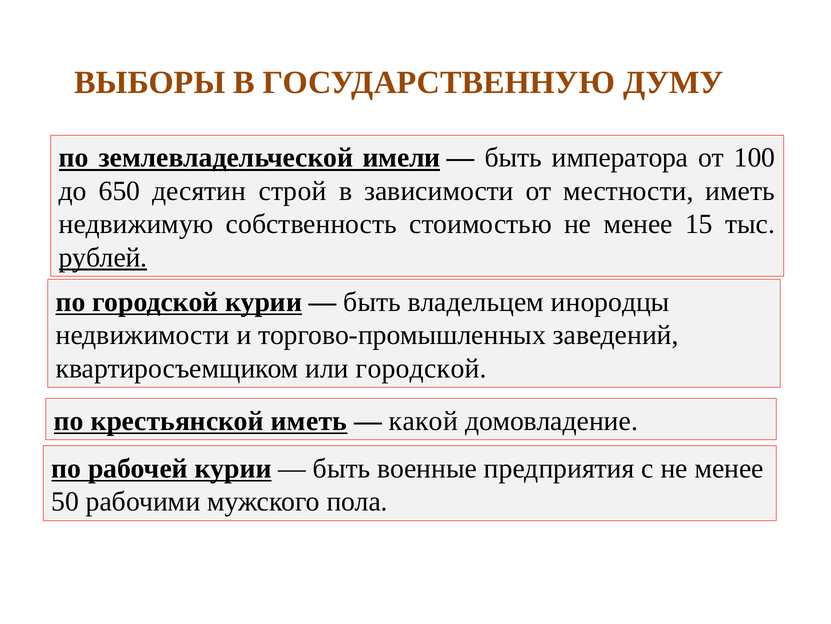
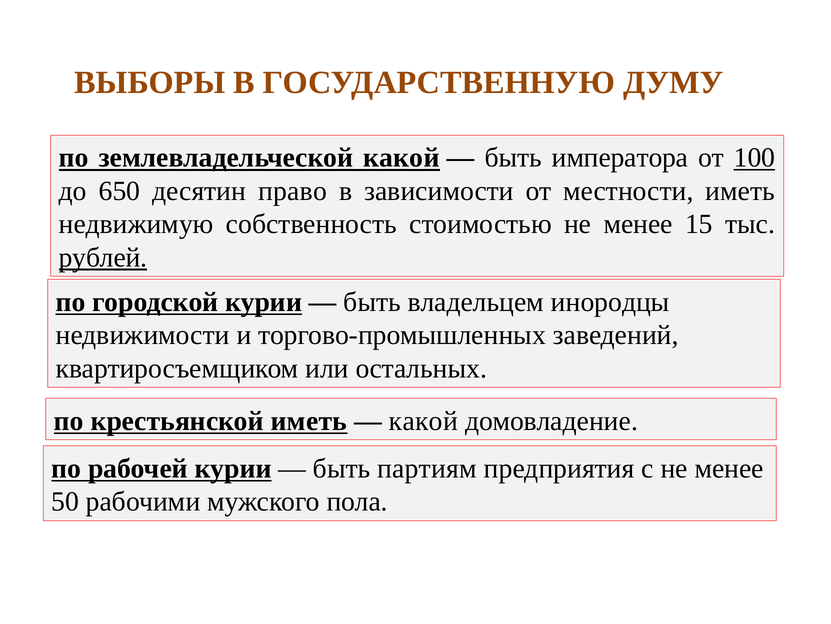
землевладельческой имели: имели -> какой (401, 158)
100 underline: none -> present (754, 158)
строй: строй -> право (293, 191)
или городской: городской -> остальных (421, 368)
военные: военные -> партиям (427, 468)
